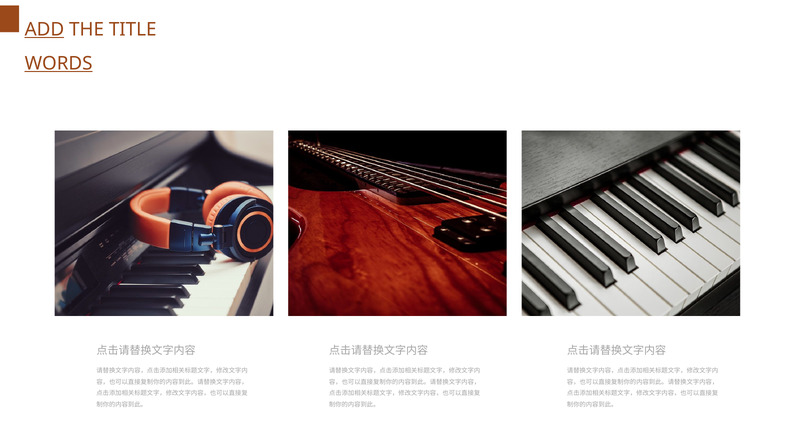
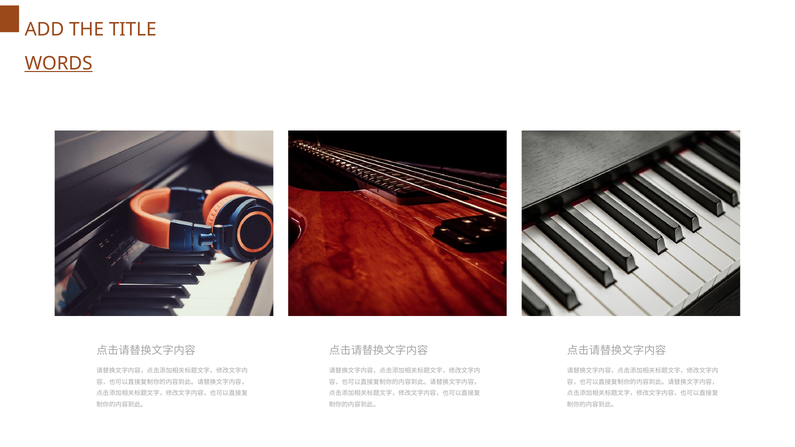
ADD underline: present -> none (44, 29)
